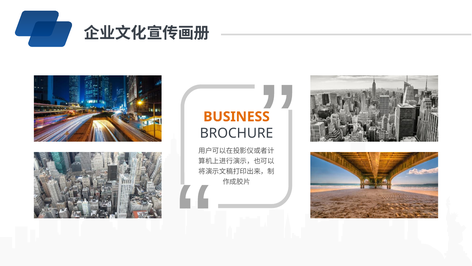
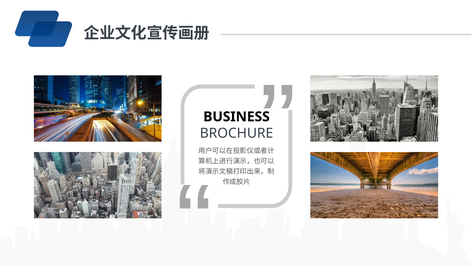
BUSINESS colour: orange -> black (237, 116)
